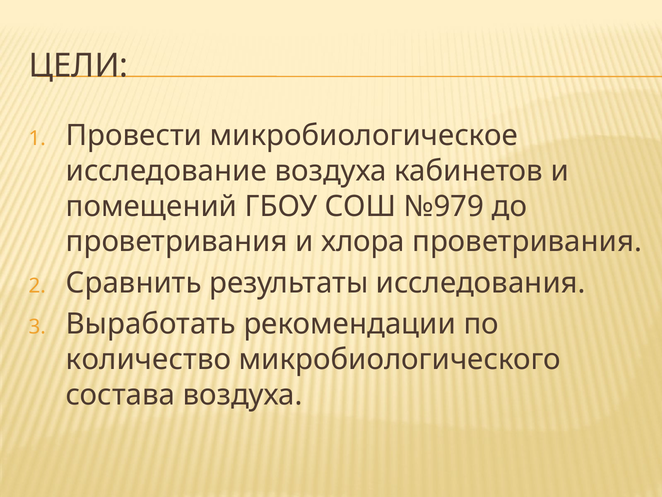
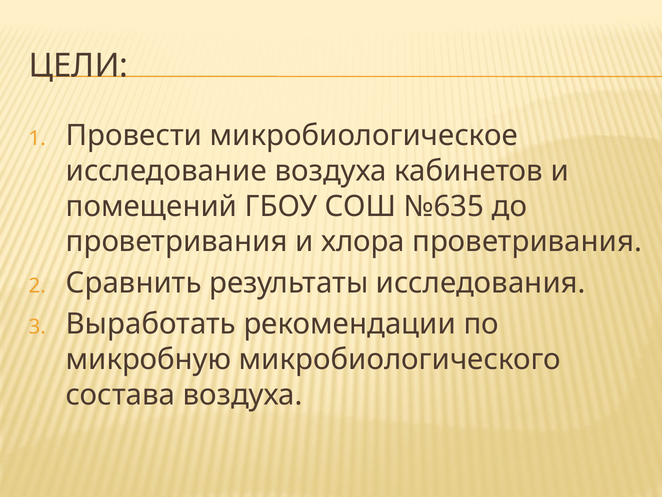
№979: №979 -> №635 (444, 206)
количество: количество -> микробную (149, 359)
